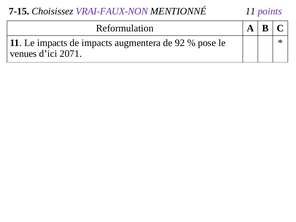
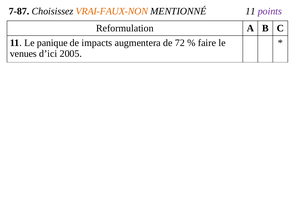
7-15: 7-15 -> 7-87 (19, 11)
VRAI-FAUX-NON colour: purple -> orange (112, 11)
Le impacts: impacts -> panique (52, 43)
92: 92 -> 72 (180, 43)
pose: pose -> faire (207, 43)
2071: 2071 -> 2005 (71, 54)
